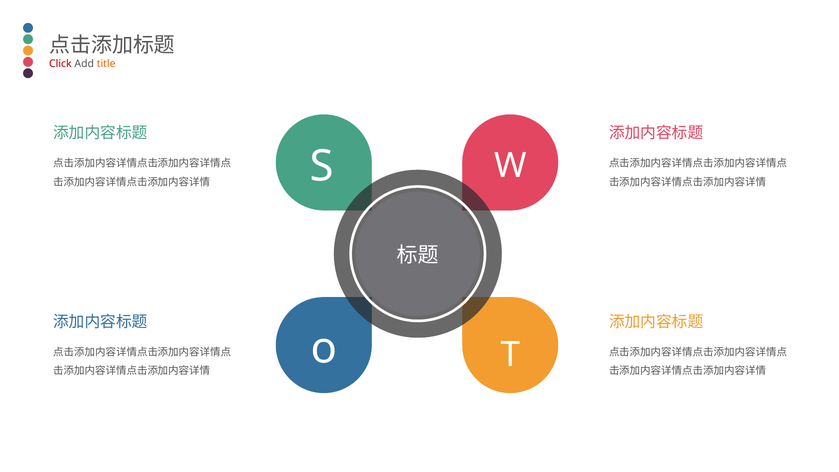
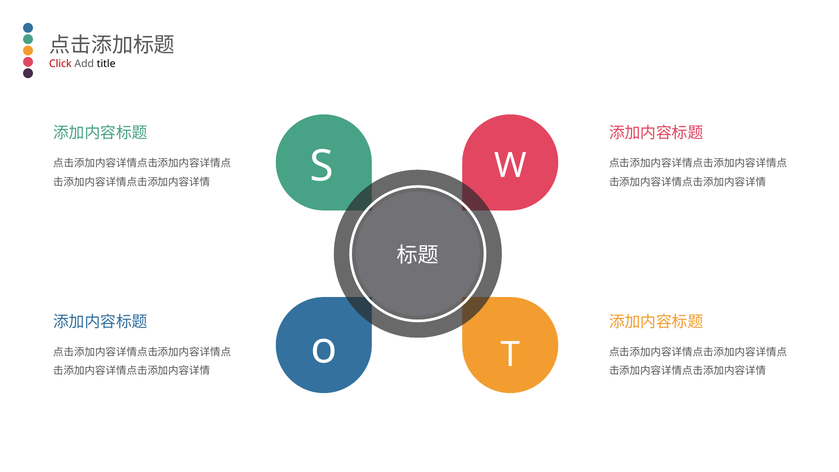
title colour: orange -> black (106, 64)
